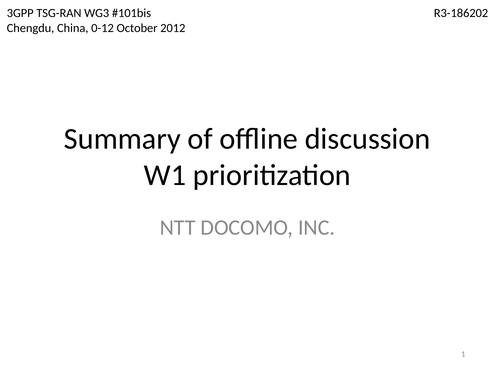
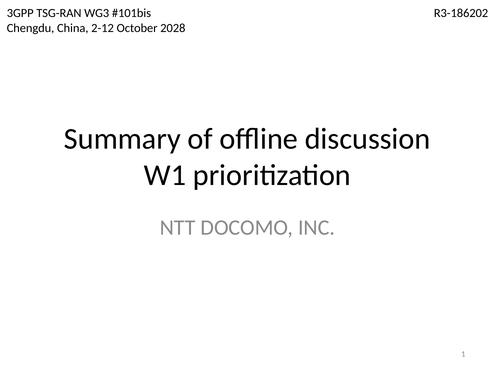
0-12: 0-12 -> 2-12 (103, 28)
2012: 2012 -> 2028 (173, 28)
